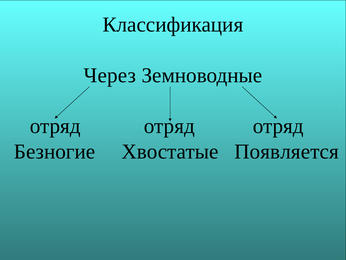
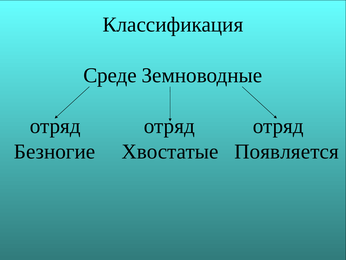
Через: Через -> Среде (110, 75)
